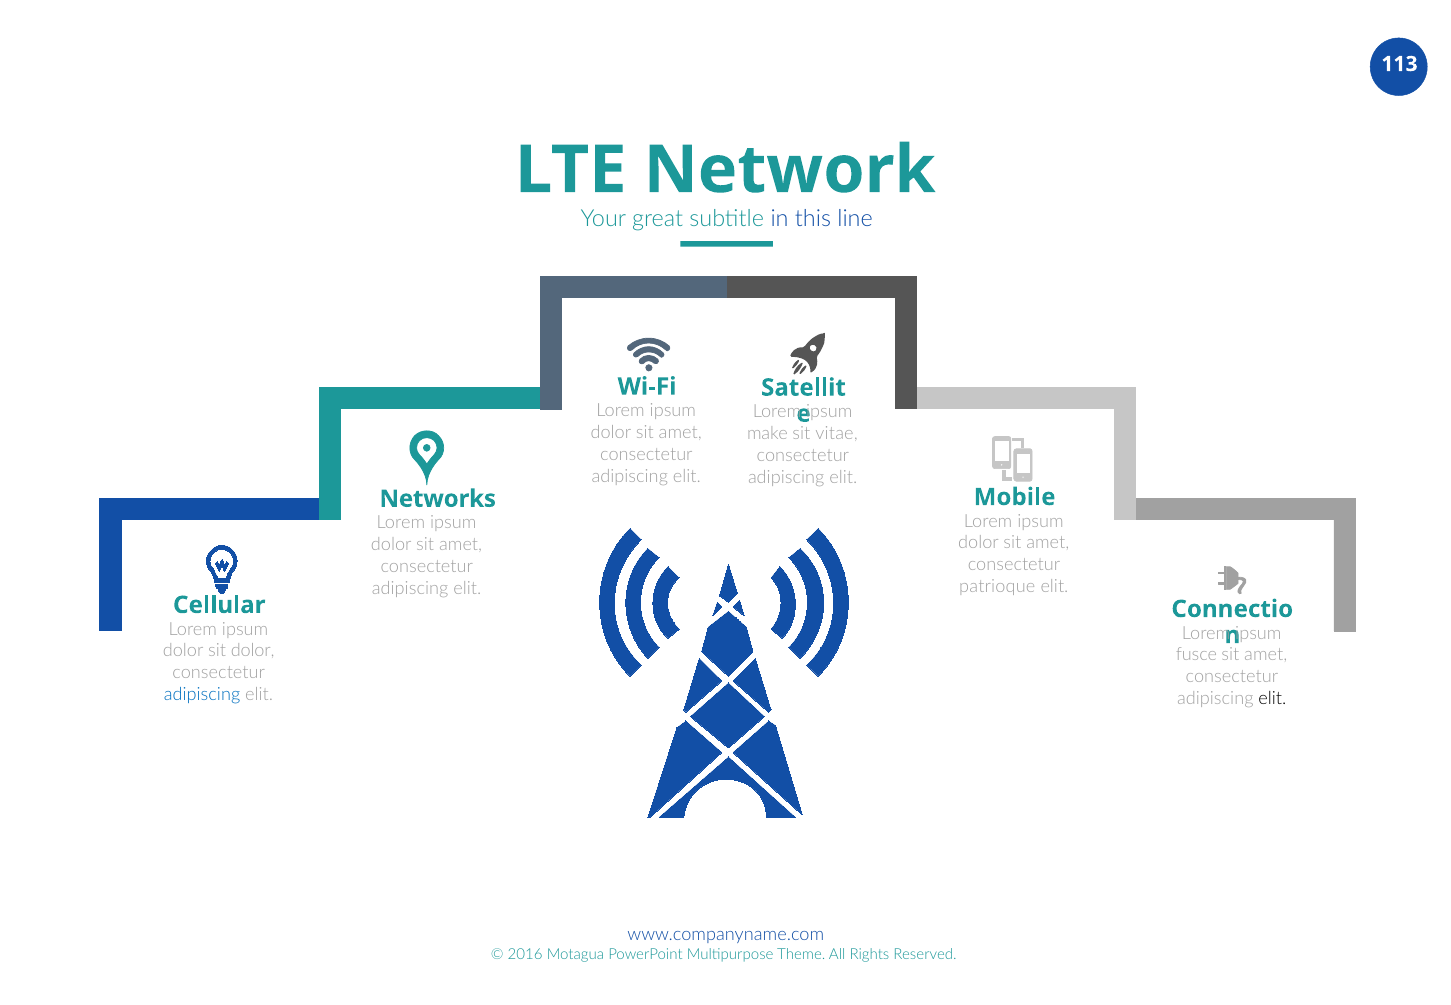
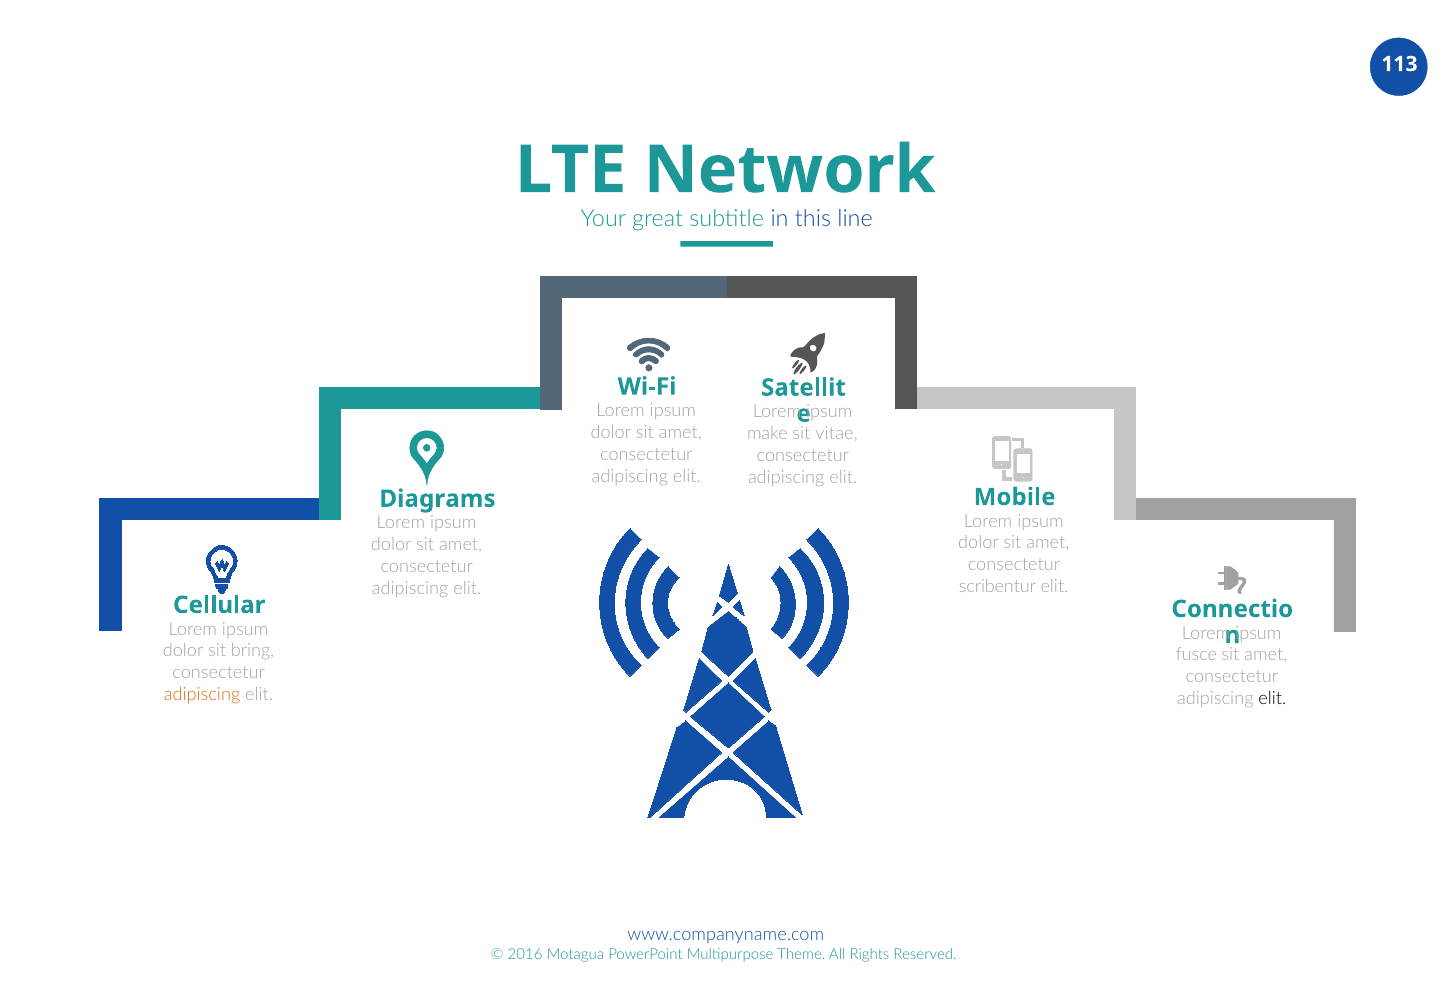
Networks: Networks -> Diagrams (437, 499)
patrioque: patrioque -> scribentur (997, 586)
sit dolor: dolor -> bring (253, 651)
adipiscing colour: blue -> orange (202, 694)
